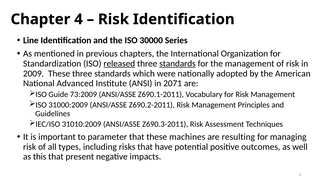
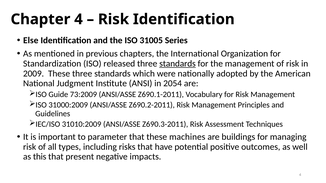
Line: Line -> Else (31, 41)
30000: 30000 -> 31005 (151, 41)
released underline: present -> none (119, 64)
Advanced: Advanced -> Judgment (75, 84)
2071: 2071 -> 2054 (173, 84)
resulting: resulting -> buildings (238, 137)
